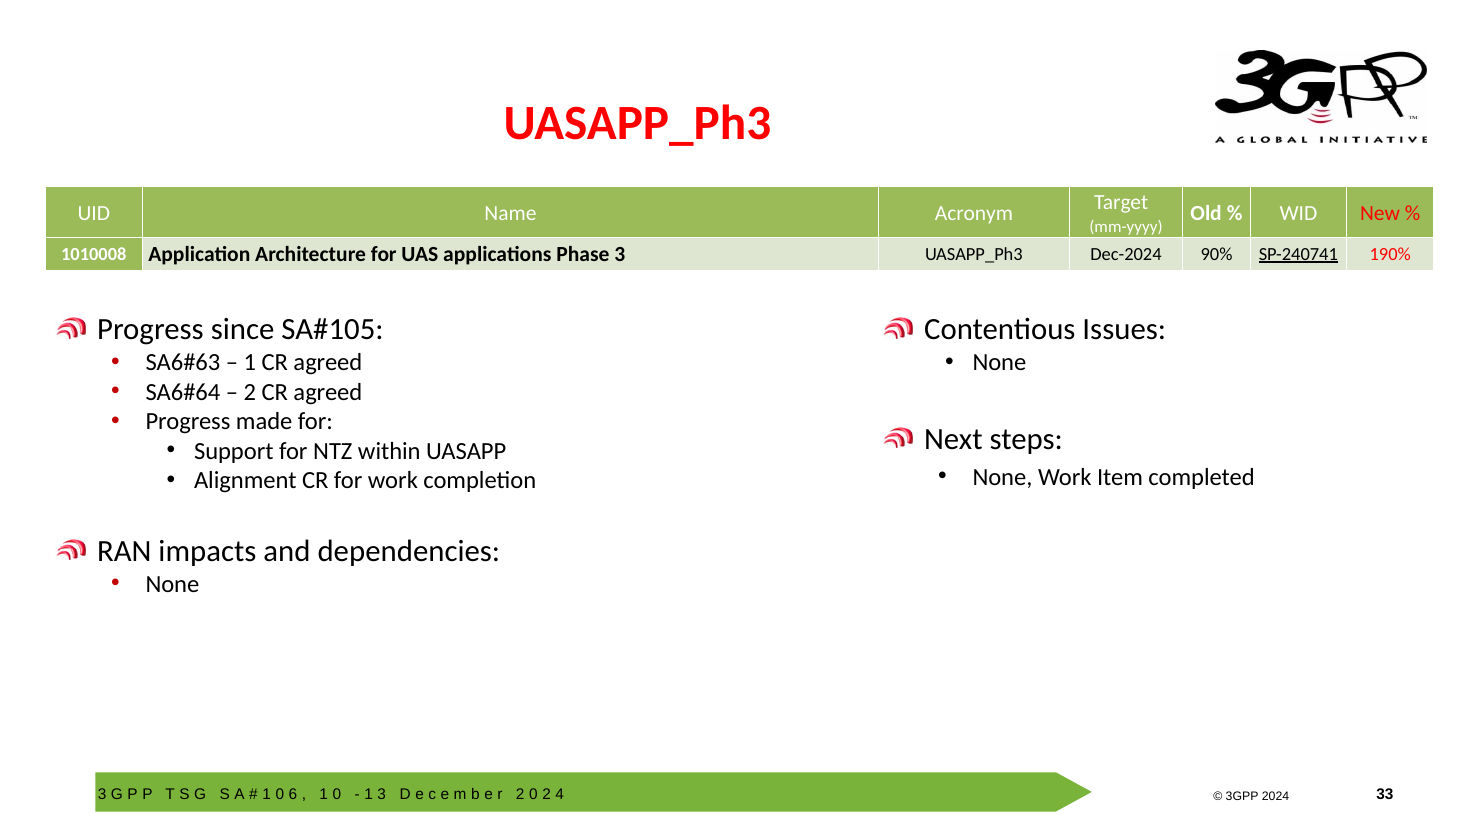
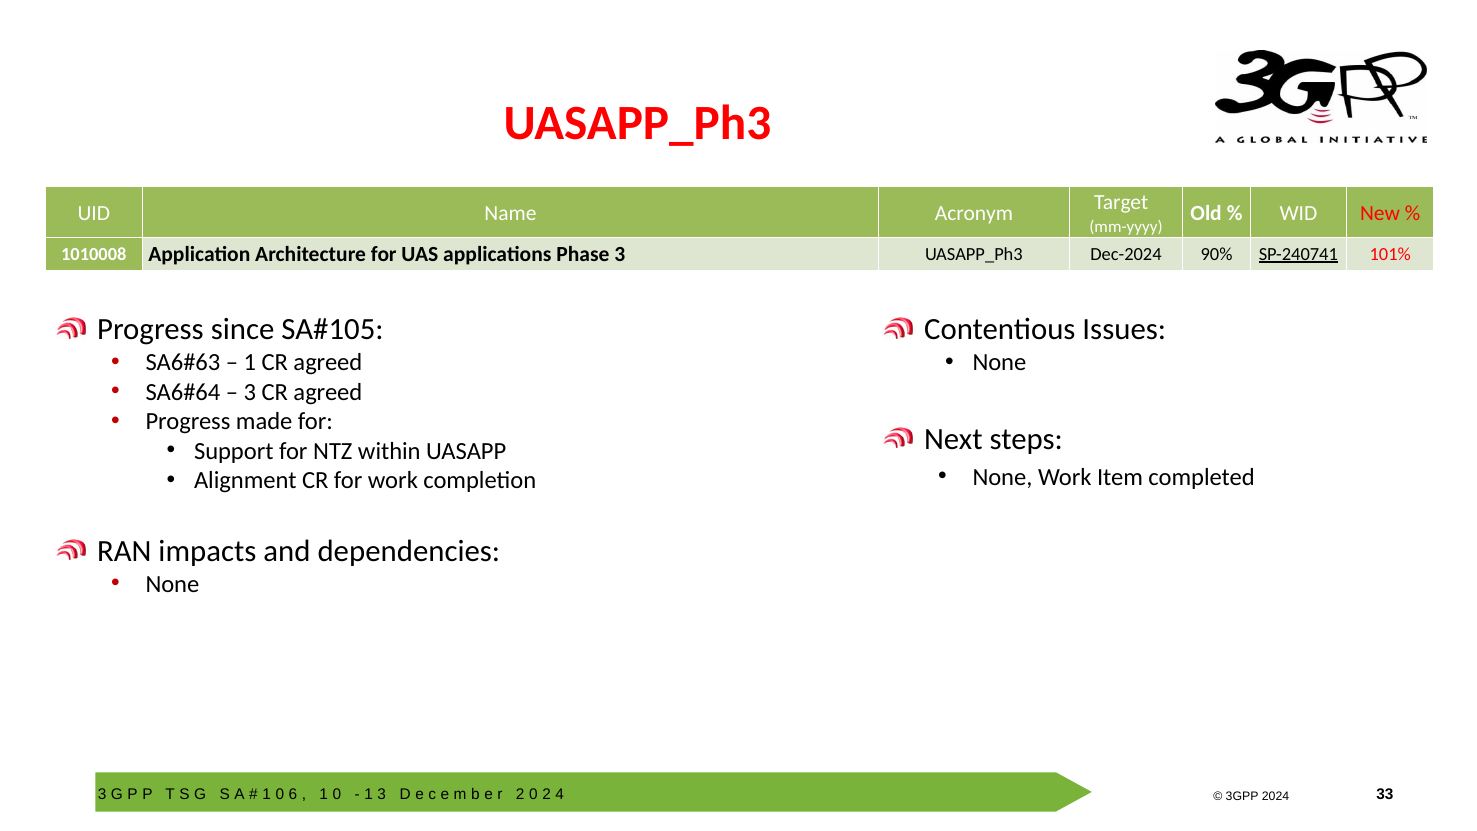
190%: 190% -> 101% (1390, 254)
2: 2 -> 3 (250, 392)
